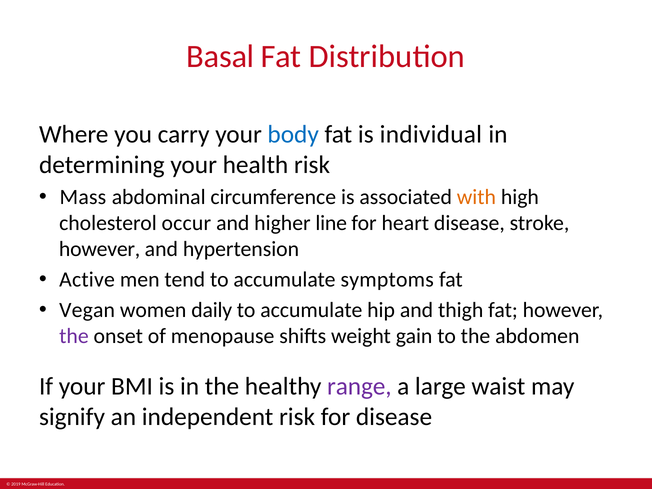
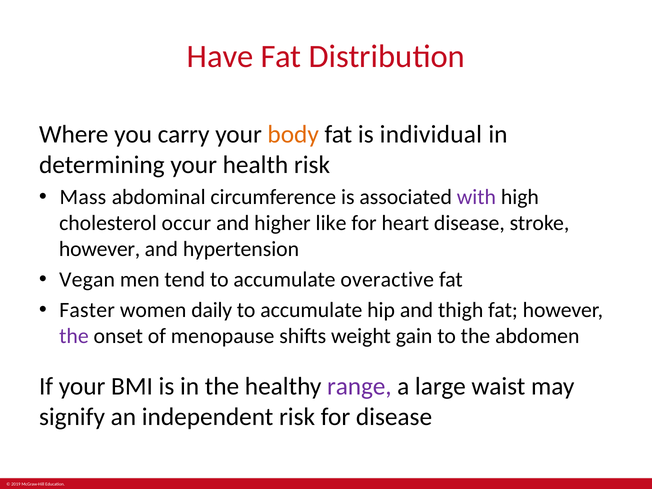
Basal: Basal -> Have (220, 57)
body colour: blue -> orange (293, 134)
with colour: orange -> purple (476, 197)
line: line -> like (331, 223)
Active: Active -> Vegan (87, 280)
symptoms: symptoms -> overactive (387, 280)
Vegan: Vegan -> Faster (87, 310)
